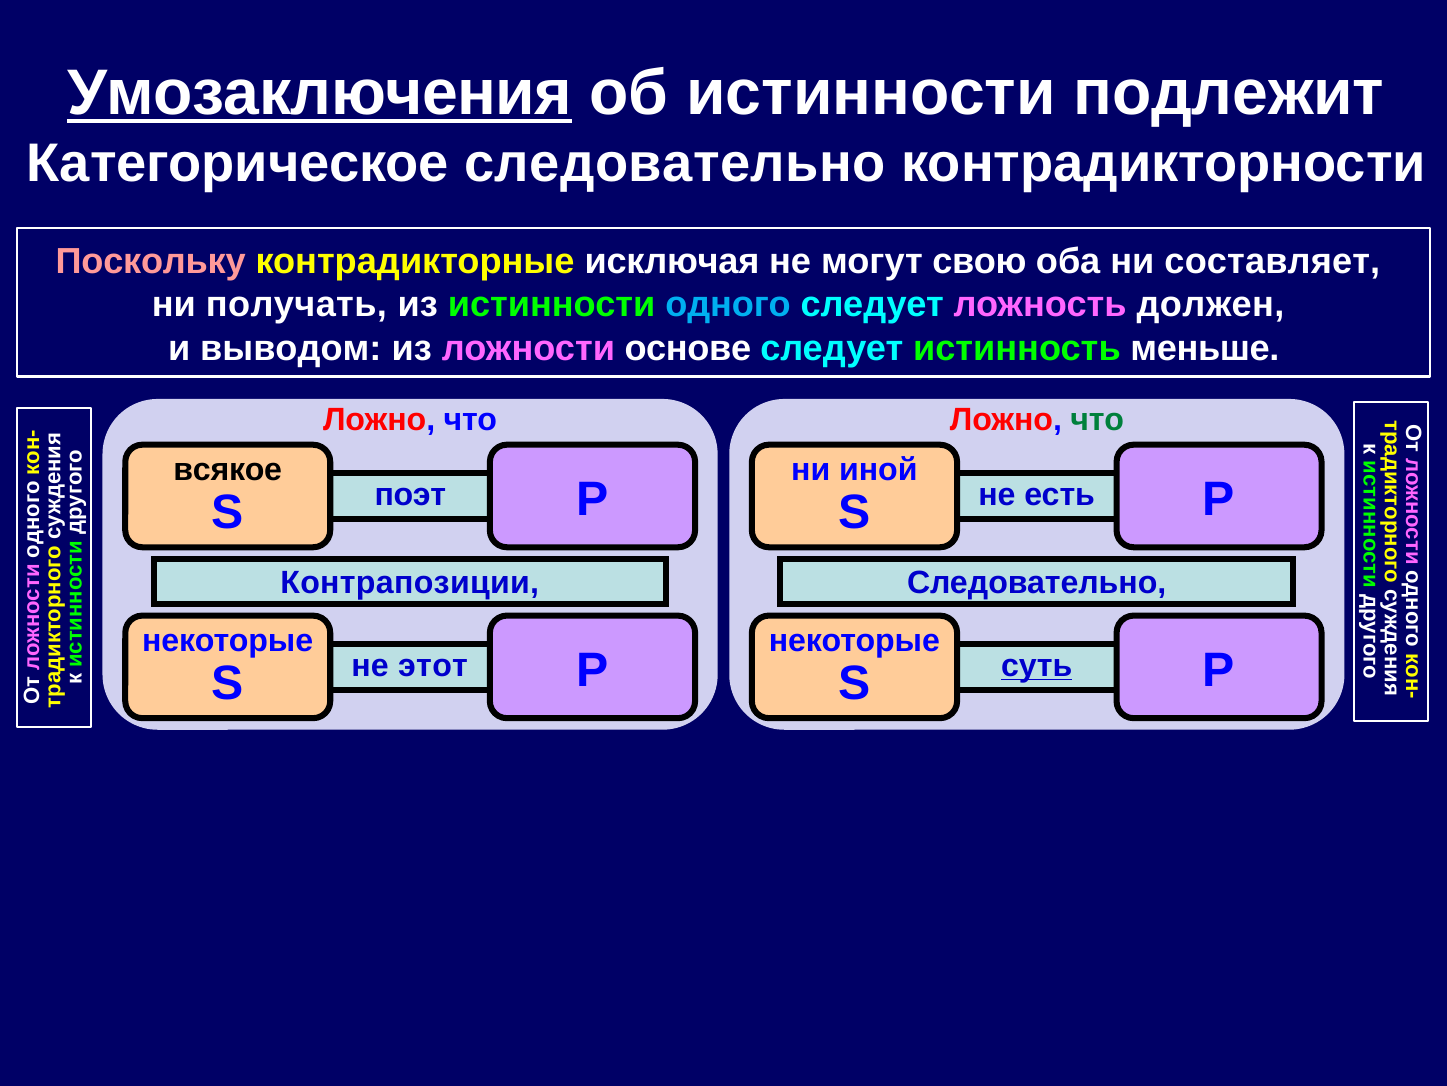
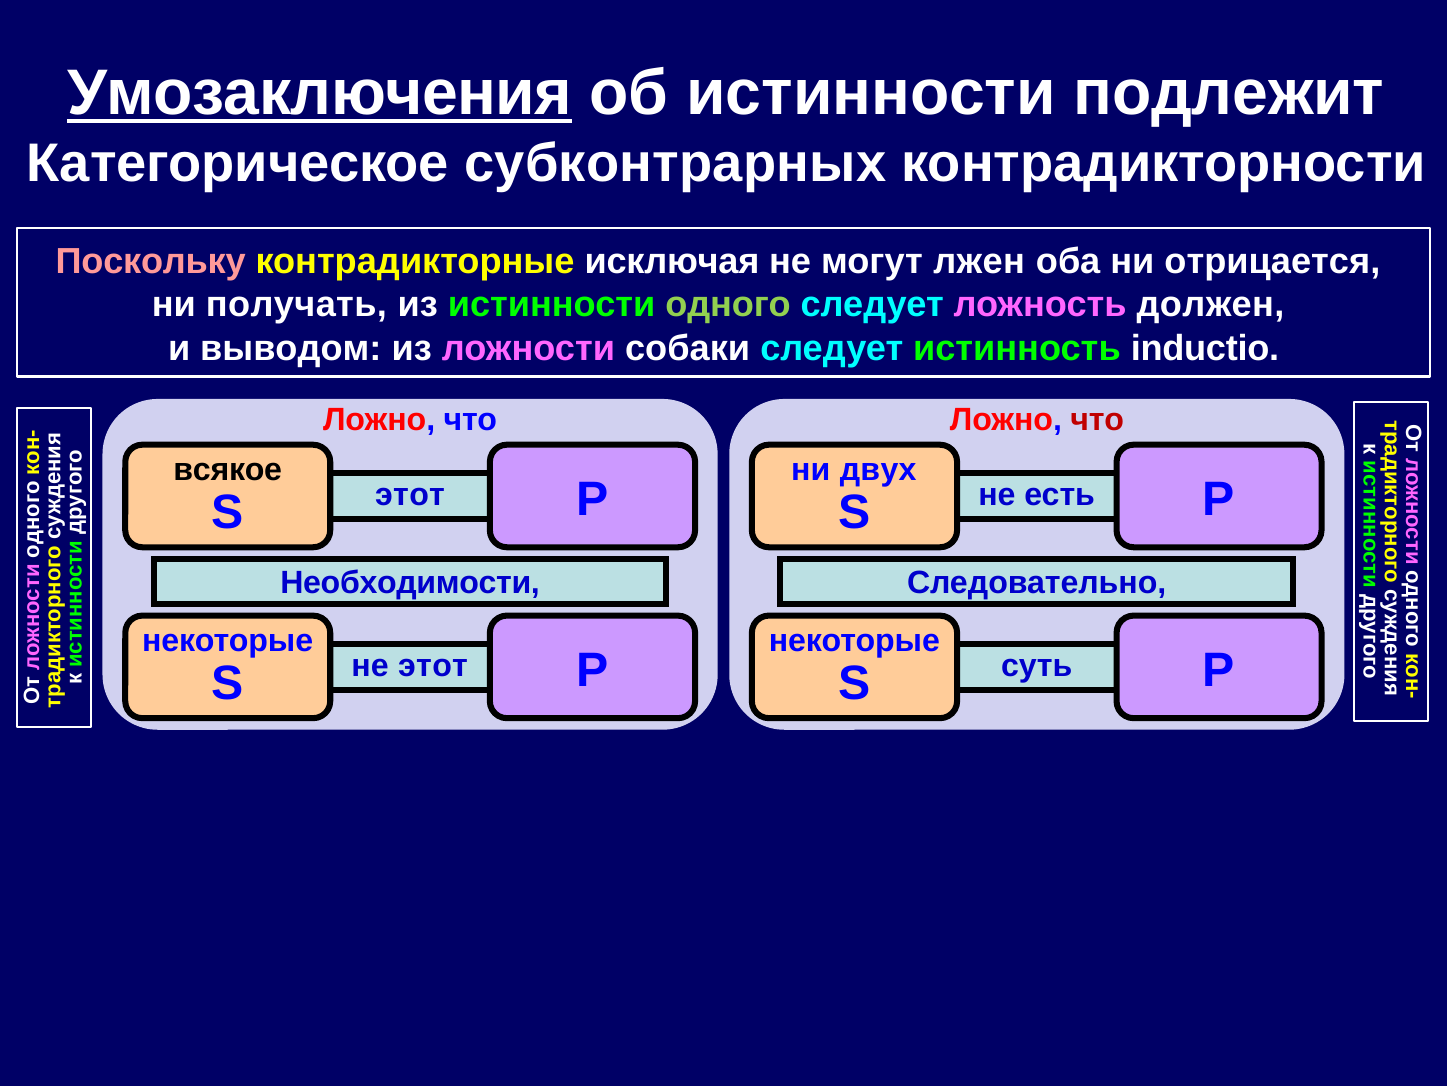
Категорическое следовательно: следовательно -> субконтрарных (675, 164)
свою: свою -> лжен (979, 261)
составляет: составляет -> отрицается (1272, 261)
одного colour: light blue -> light green (728, 304)
основе: основе -> собаки (688, 348)
меньше: меньше -> inductio (1205, 348)
что colour: green -> red (1097, 420)
иной: иной -> двух (878, 469)
поэт: поэт -> этот (410, 494)
Контрапозиции: Контрапозиции -> Необходимости (410, 583)
суть underline: present -> none (1037, 665)
